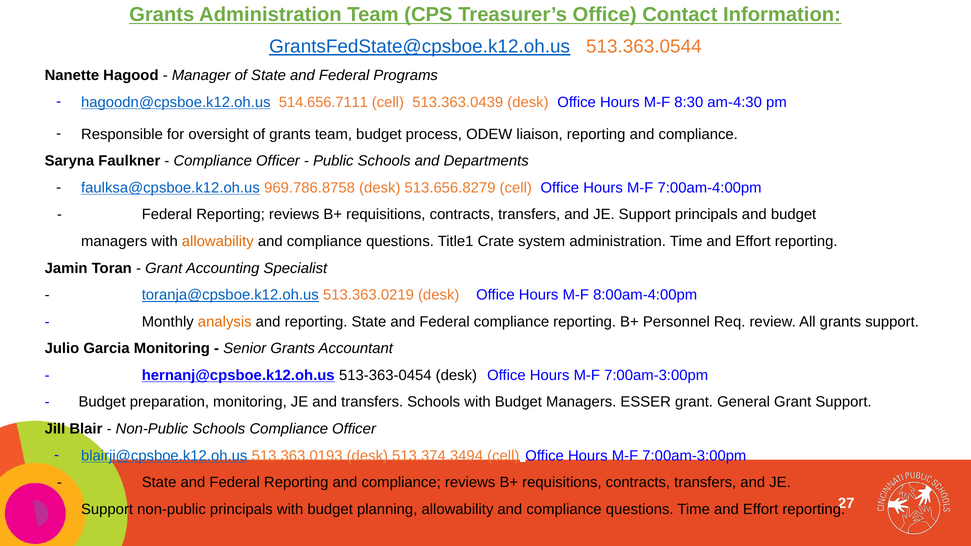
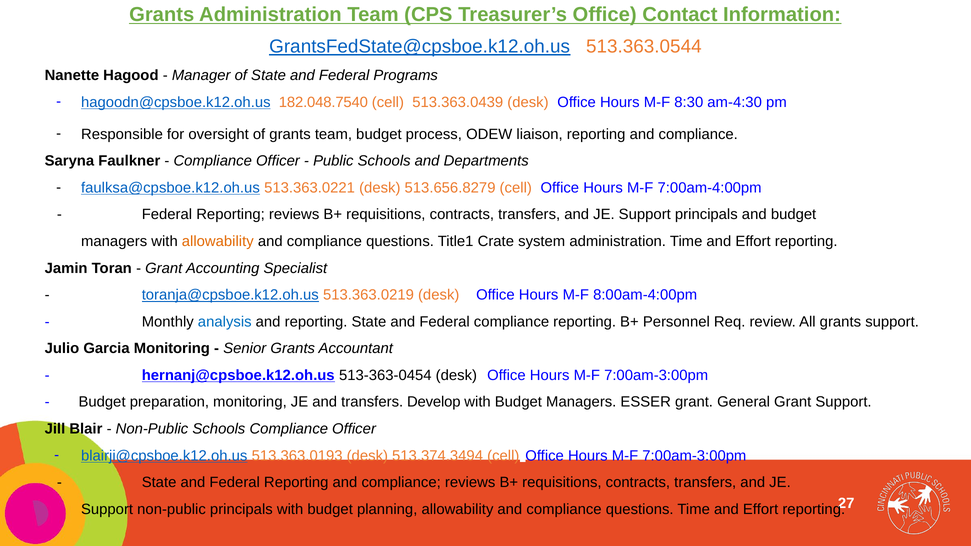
514.656.7111: 514.656.7111 -> 182.048.7540 (323, 102)
969.786.8758: 969.786.8758 -> 513.363.0221 (310, 188)
analysis colour: orange -> blue (225, 322)
transfers Schools: Schools -> Develop (434, 402)
